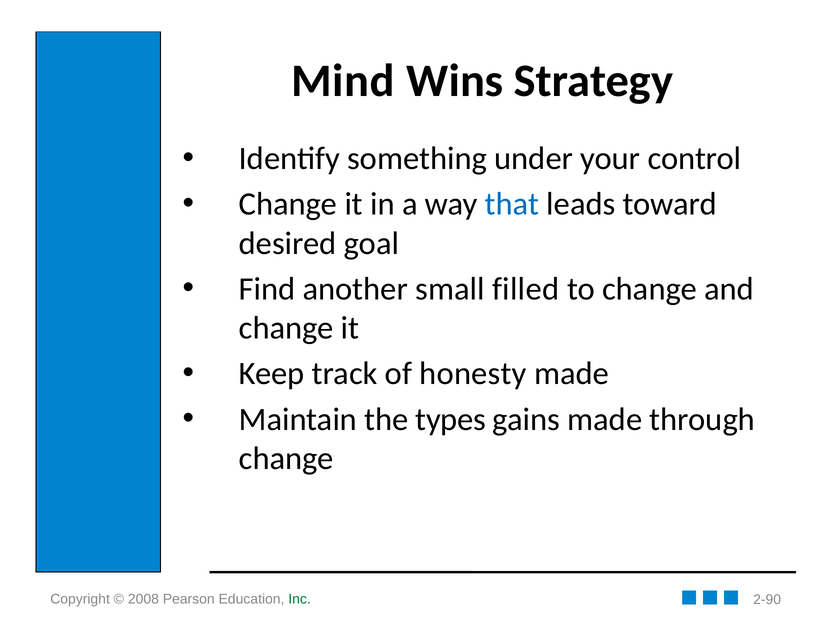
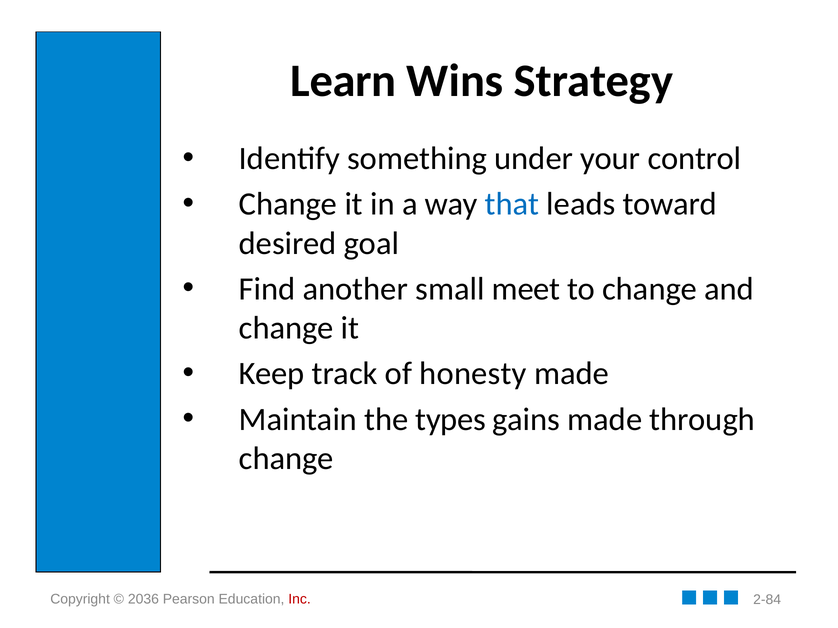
Mind: Mind -> Learn (343, 81)
filled: filled -> meet (526, 289)
2008: 2008 -> 2036 (143, 599)
Inc colour: green -> red (300, 599)
2-90: 2-90 -> 2-84 (767, 600)
